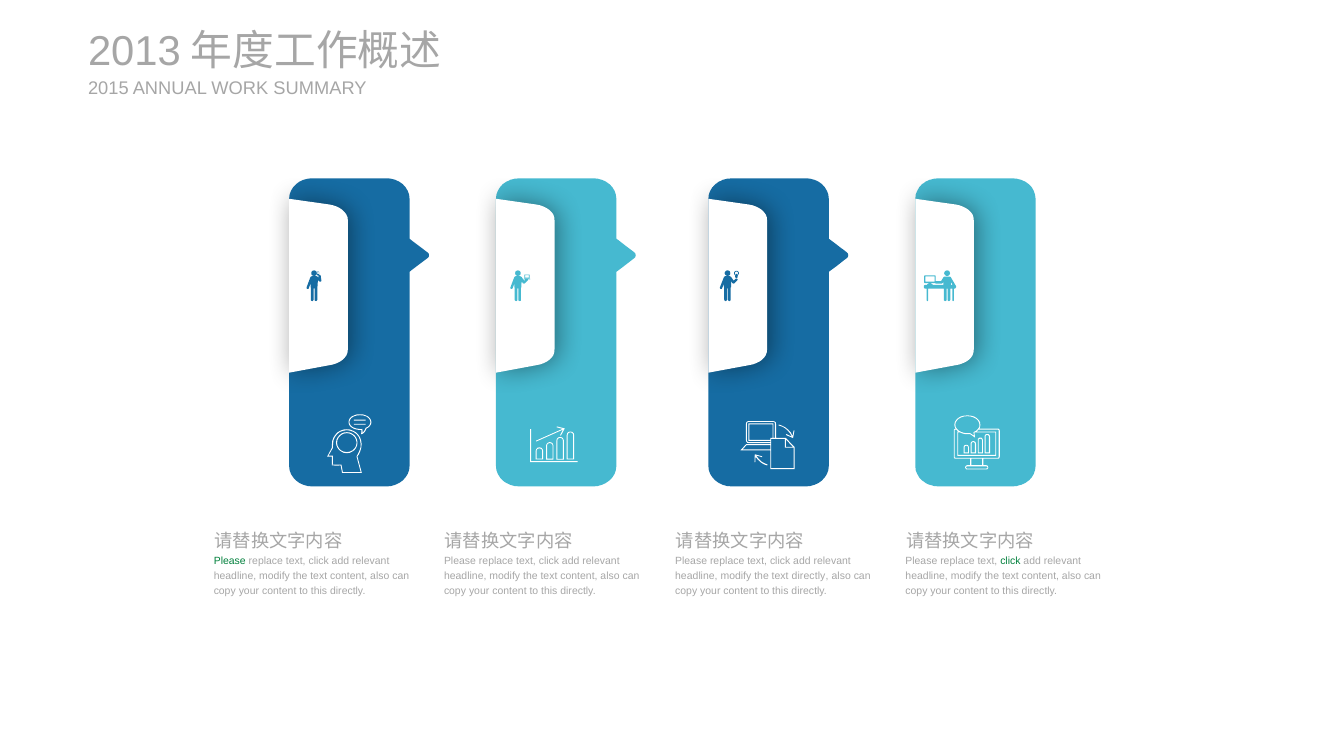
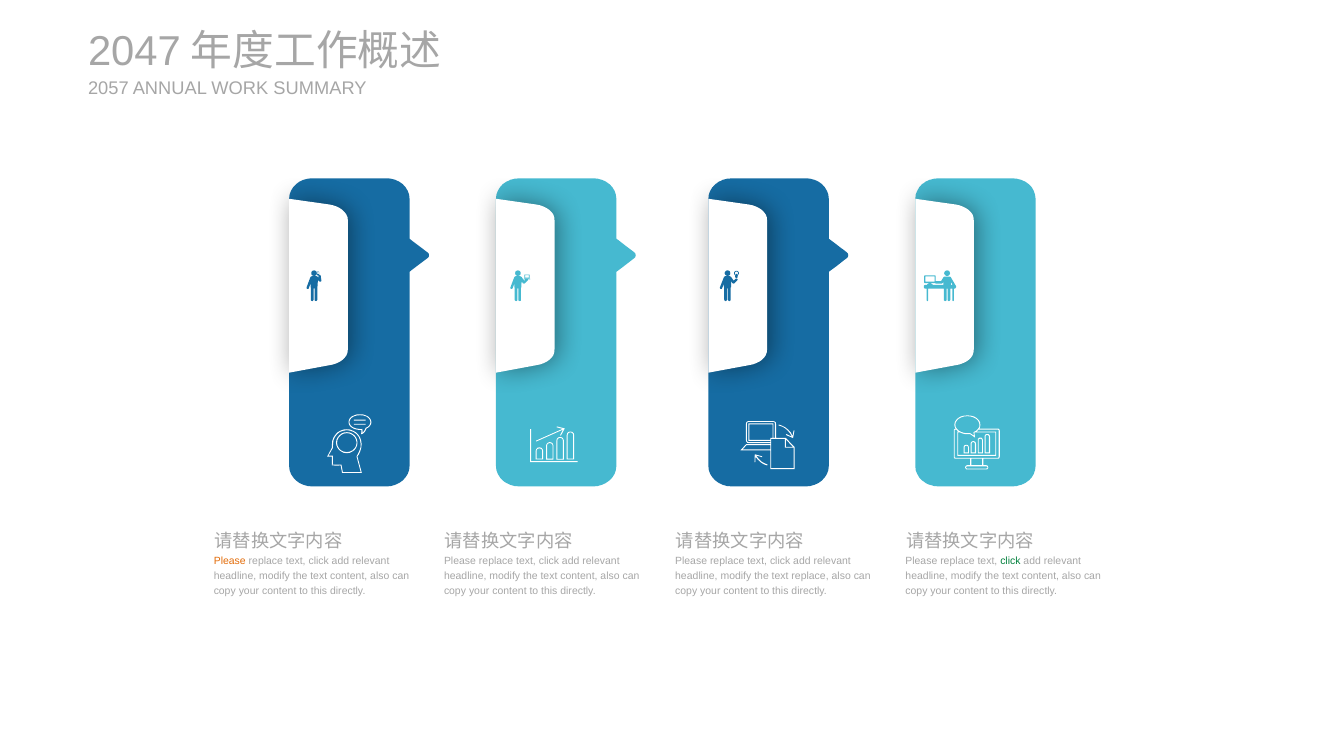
2013: 2013 -> 2047 (134, 52)
2015: 2015 -> 2057 (108, 89)
Please colour: green -> orange (230, 561)
text directly: directly -> replace (810, 576)
